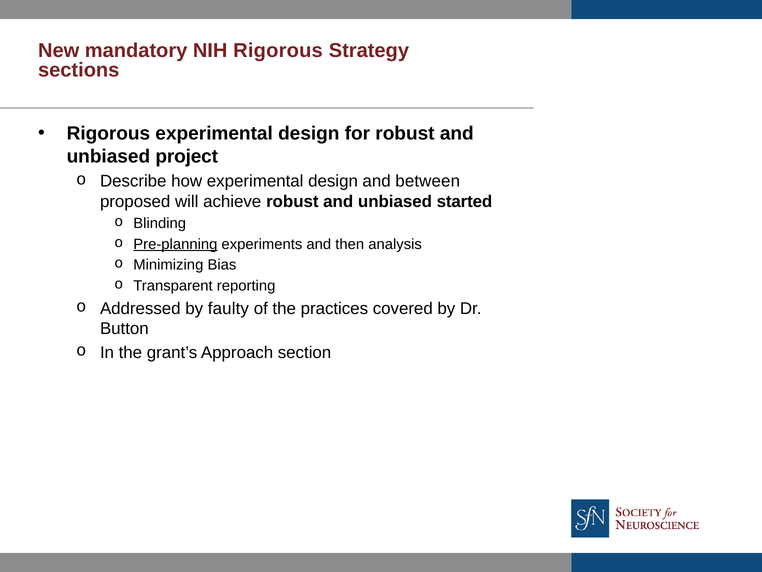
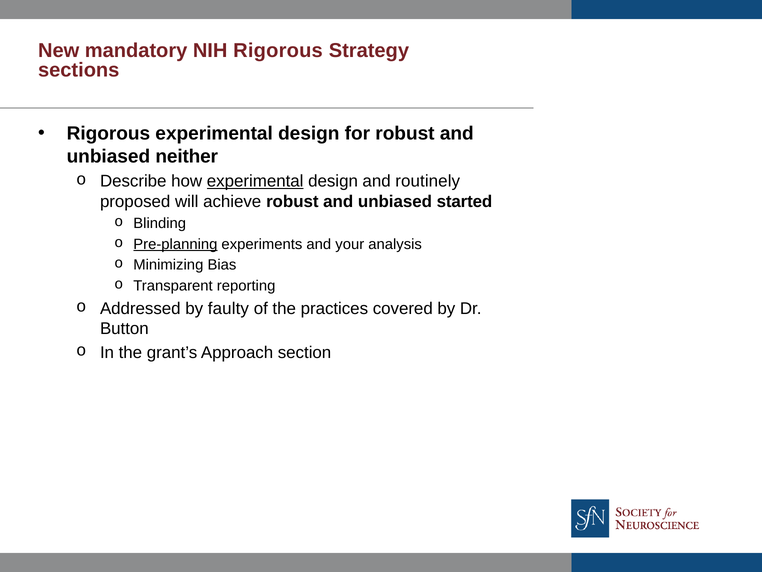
project: project -> neither (187, 156)
experimental underline: none -> present (255, 181)
between: between -> routinely (428, 181)
then: then -> your (350, 244)
